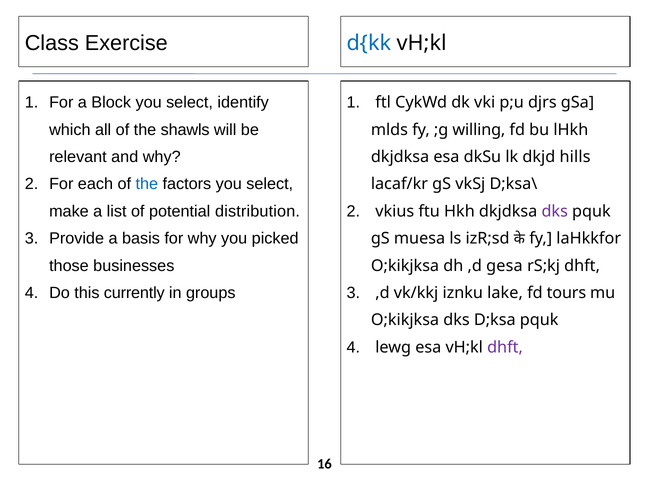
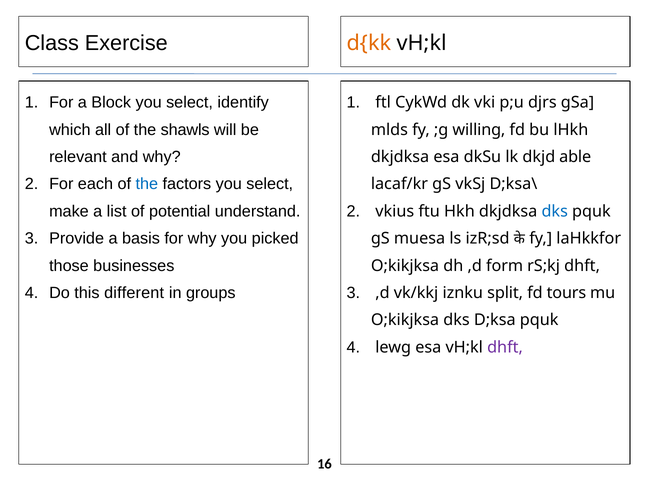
d{kk colour: blue -> orange (369, 43)
hills: hills -> able (575, 157)
distribution: distribution -> understand (258, 212)
dks colour: purple -> blue (555, 212)
gesa: gesa -> form (505, 266)
currently: currently -> different (134, 293)
lake: lake -> split (505, 293)
